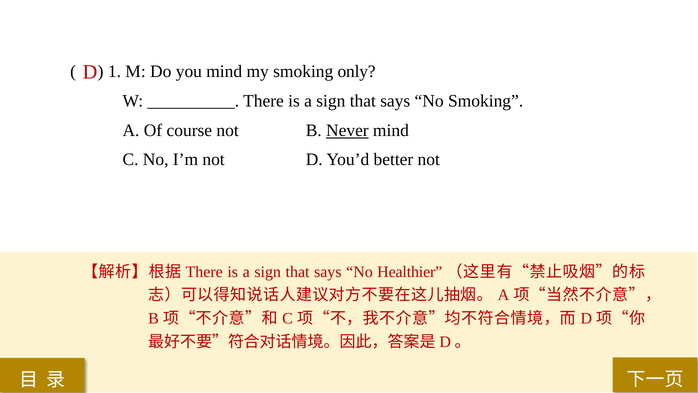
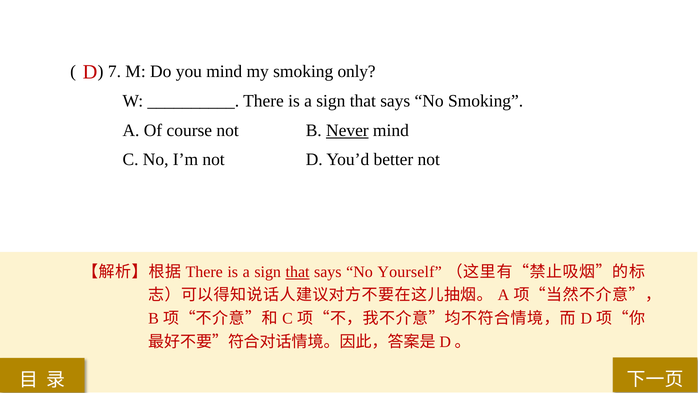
1: 1 -> 7 (114, 72)
that underline: none -> present (298, 272)
Healthier: Healthier -> Yourself (410, 272)
